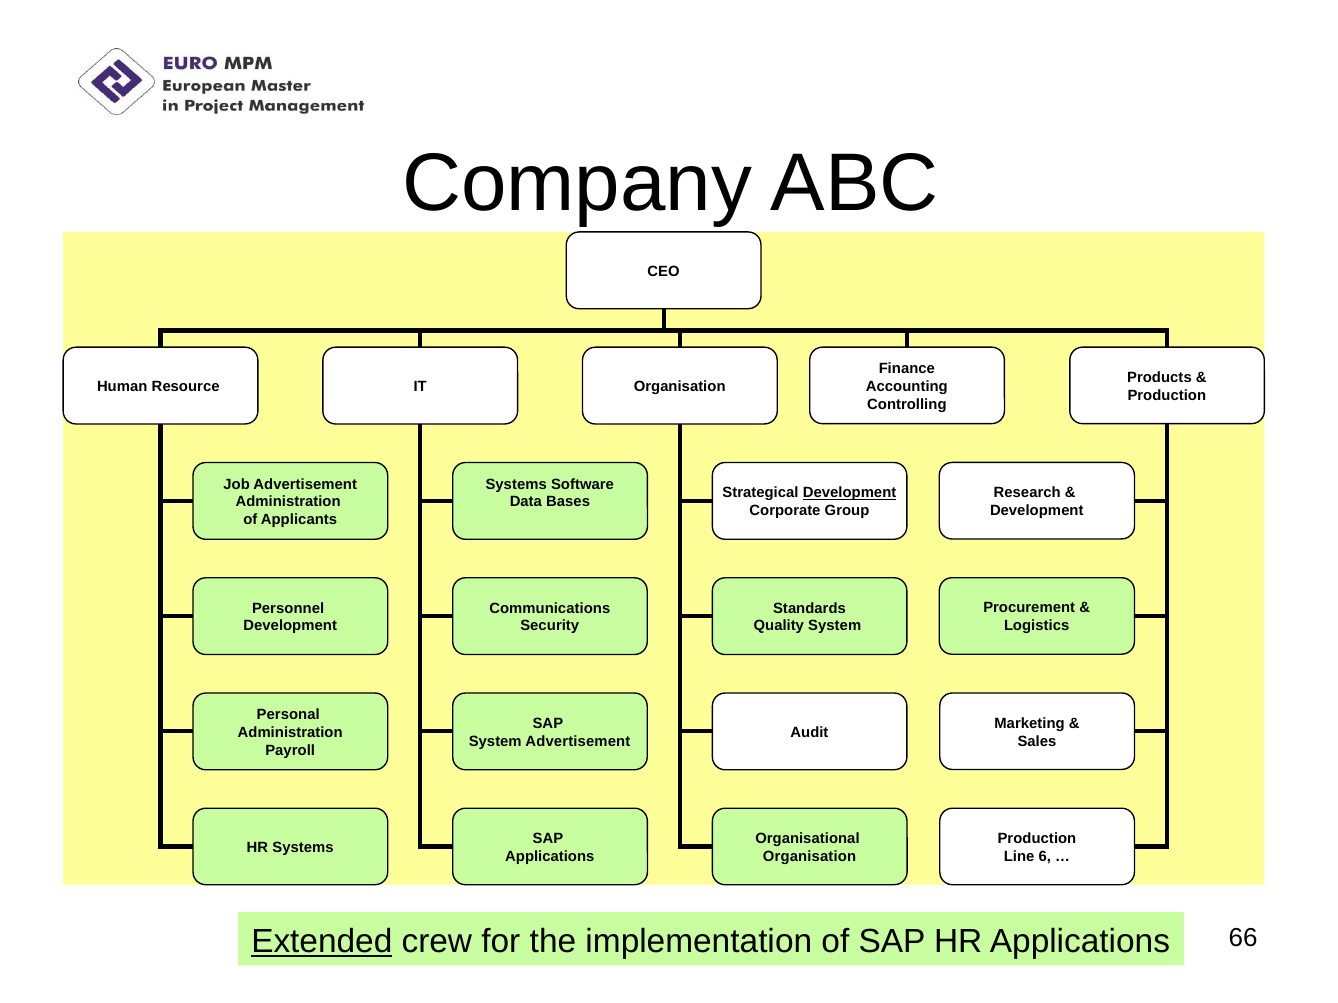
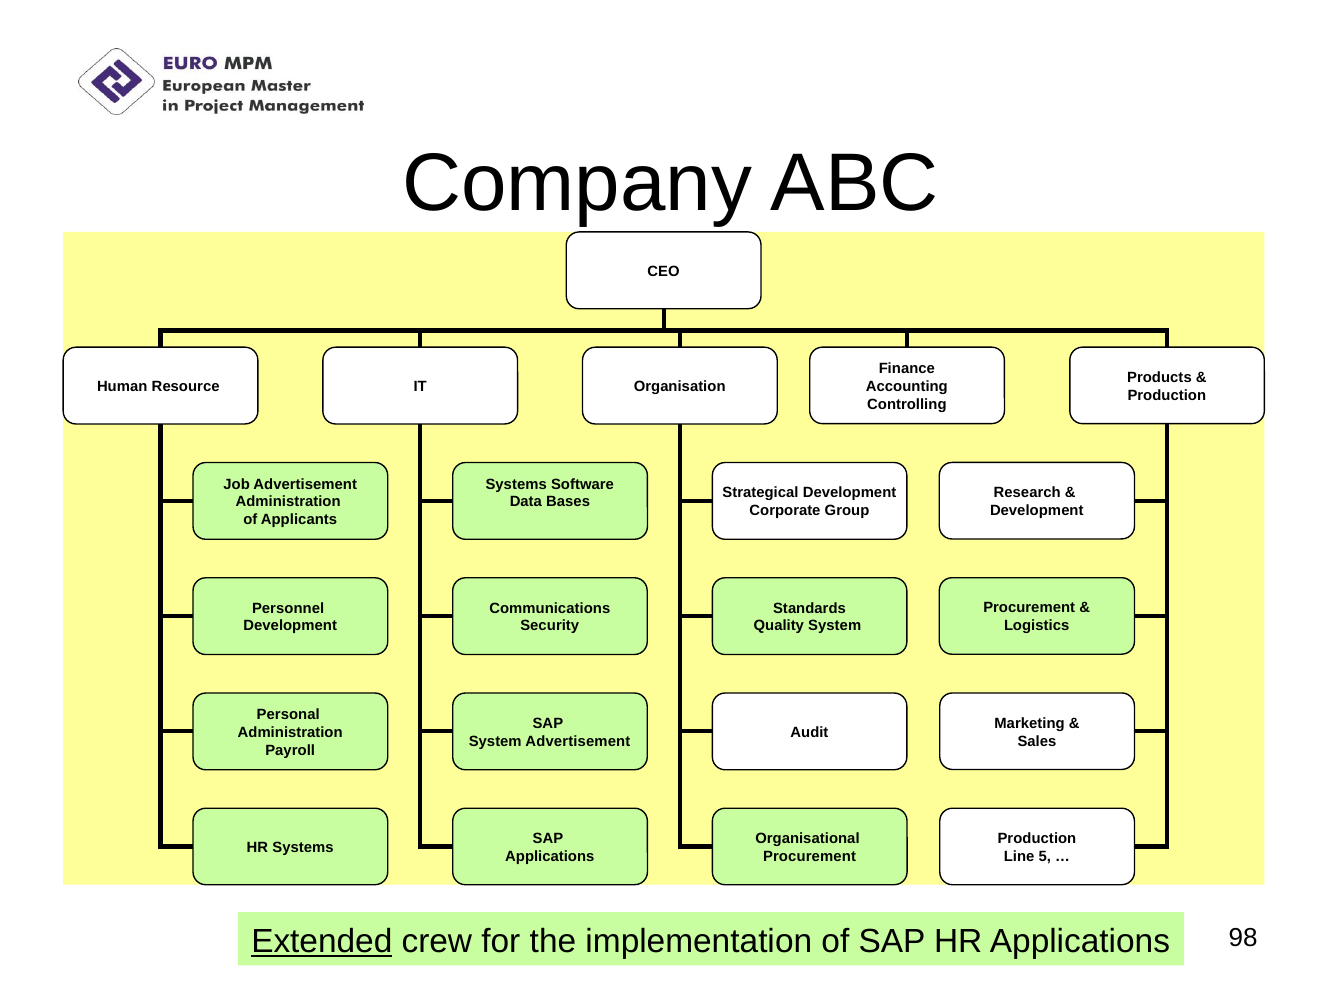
Development underline: present -> none (850, 493)
Organisation: Organisation -> Procurement (810, 857)
6: 6 -> 5 (1045, 857)
66: 66 -> 98 (1243, 938)
